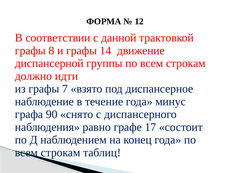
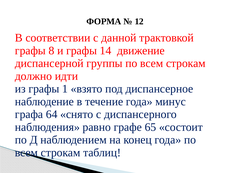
7: 7 -> 1 (65, 89)
90: 90 -> 64 (52, 114)
17: 17 -> 65 (150, 127)
